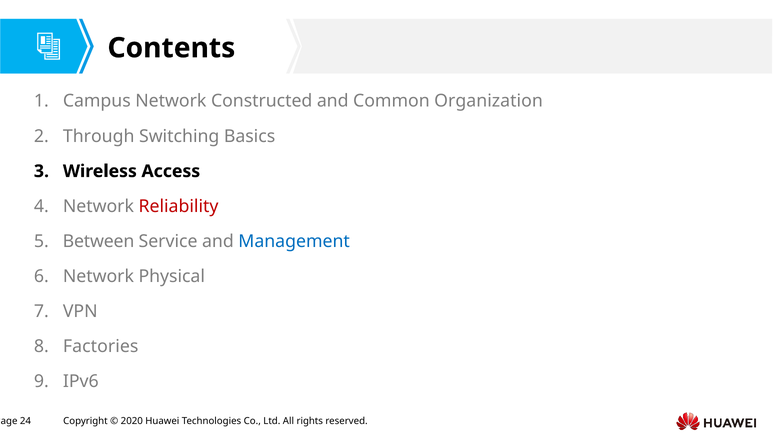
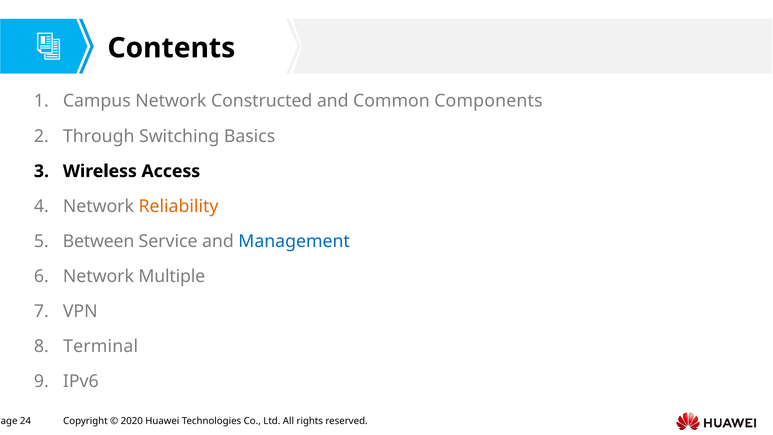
Organization: Organization -> Components (488, 101)
Reliability colour: red -> orange (179, 206)
Physical: Physical -> Multiple (172, 276)
Factories: Factories -> Terminal (101, 346)
